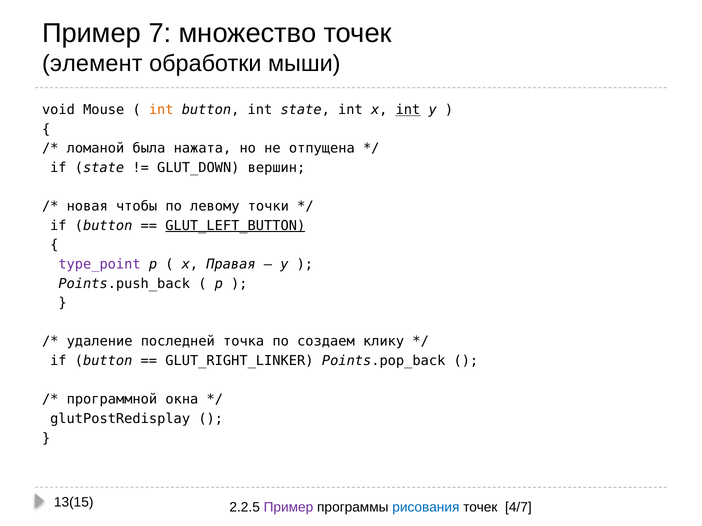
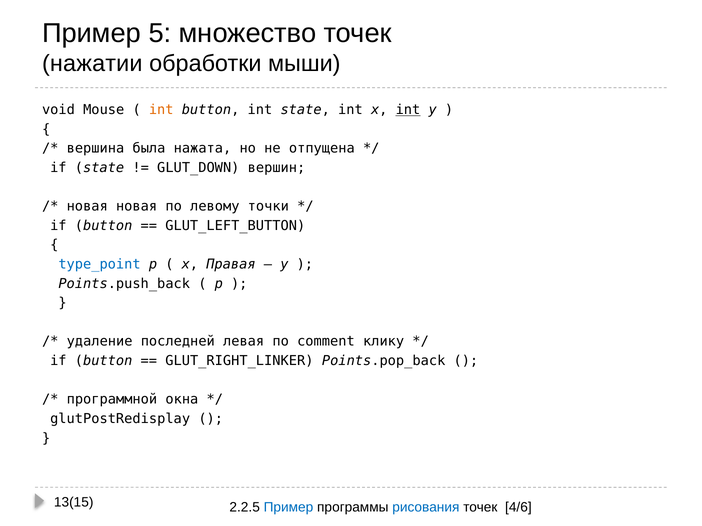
7: 7 -> 5 (160, 33)
элемент: элемент -> нажатии (92, 64)
ломаной: ломаной -> вершина (95, 149)
новая чтобы: чтобы -> новая (137, 207)
GLUT_LEFT_BUTTON underline: present -> none (235, 226)
type_point colour: purple -> blue (100, 265)
точка: точка -> левая (244, 342)
создаем: создаем -> comment (326, 342)
Пример colour: purple -> blue (288, 508)
4/7: 4/7 -> 4/6 (518, 508)
